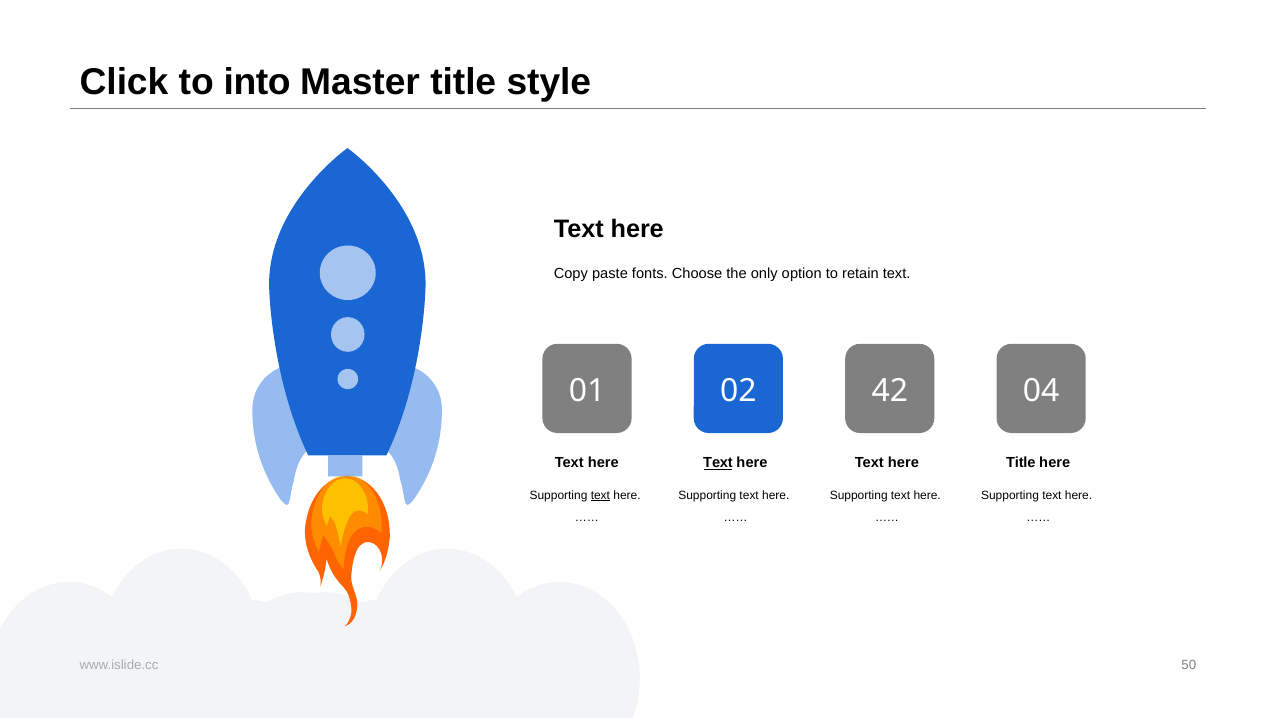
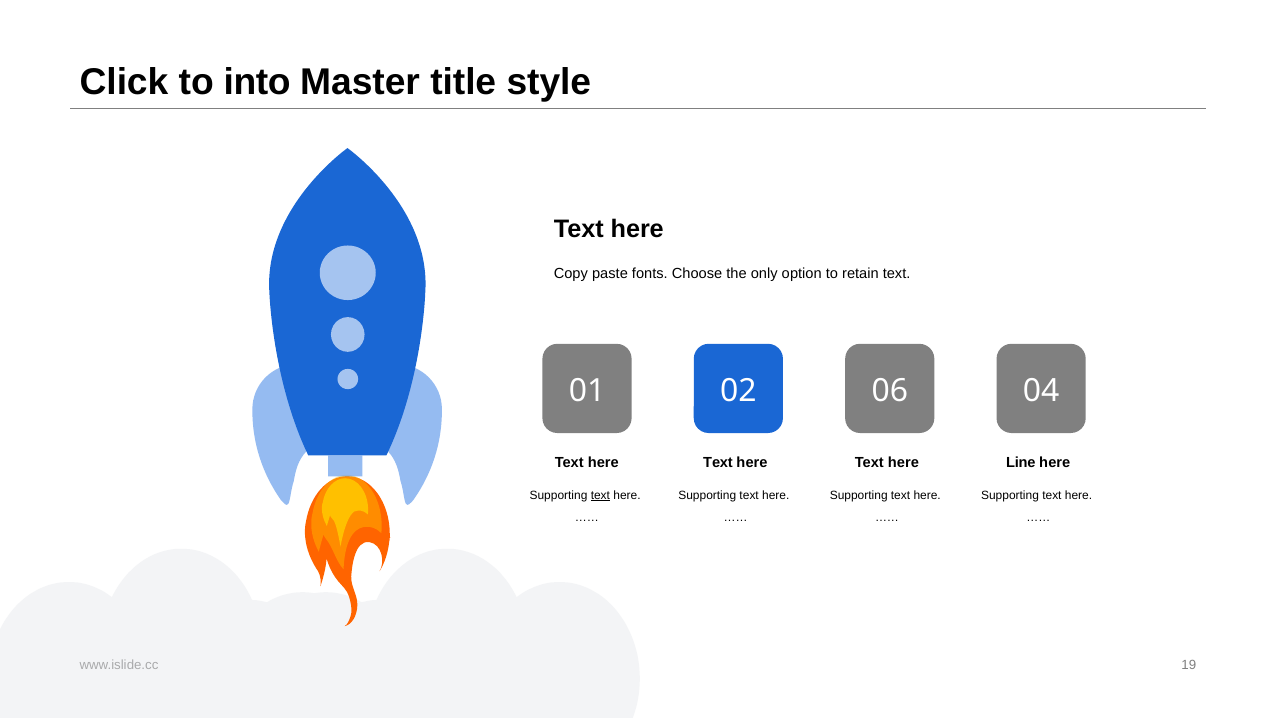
42: 42 -> 06 (890, 391)
Text underline: present -> none (718, 463)
Title: Title -> Line (1021, 463)
50: 50 -> 19 (1189, 665)
